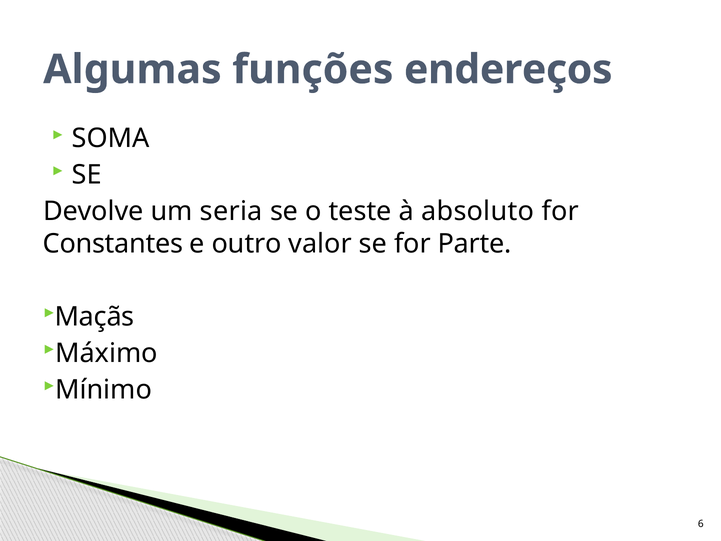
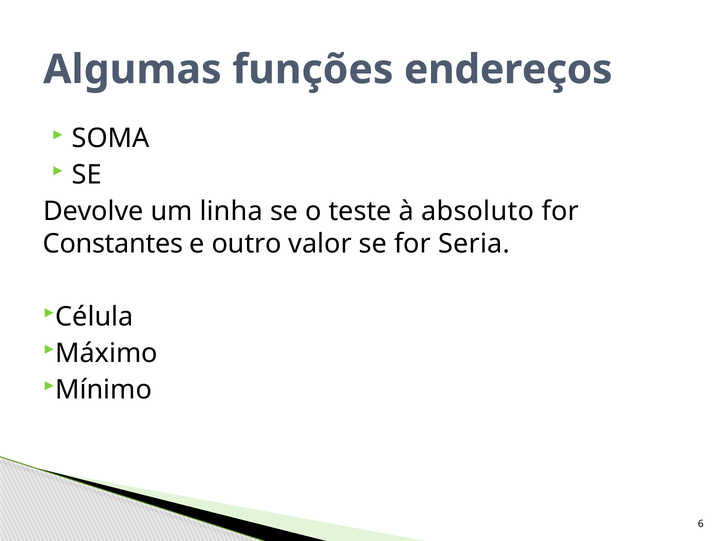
seria: seria -> linha (231, 211)
Parte: Parte -> Seria (474, 244)
Maçãs: Maçãs -> Célula (94, 317)
